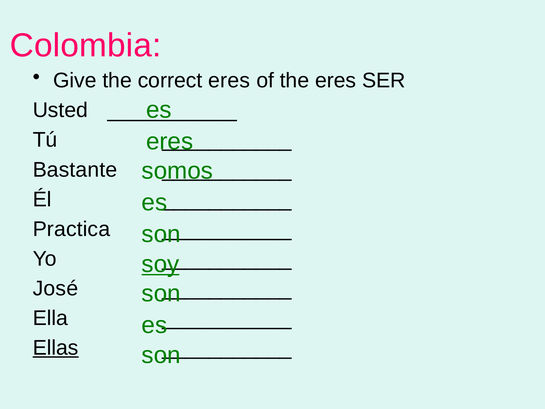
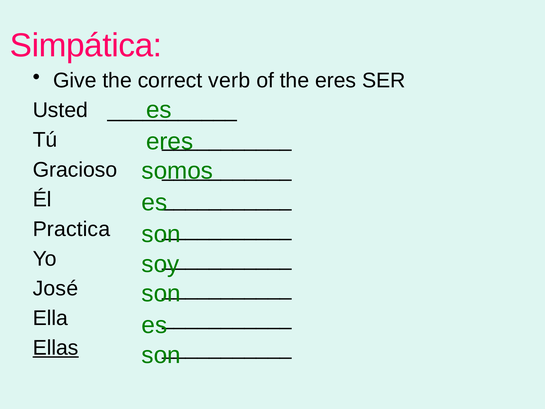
Colombia: Colombia -> Simpática (86, 45)
correct eres: eres -> verb (229, 81)
Bastante: Bastante -> Gracioso (75, 170)
soy underline: present -> none (160, 264)
